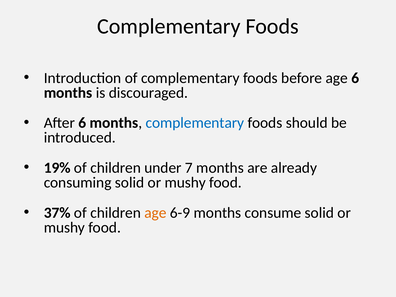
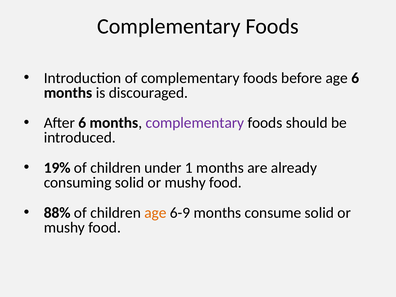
complementary colour: blue -> purple (195, 123)
7: 7 -> 1 (189, 168)
37%: 37% -> 88% (57, 213)
